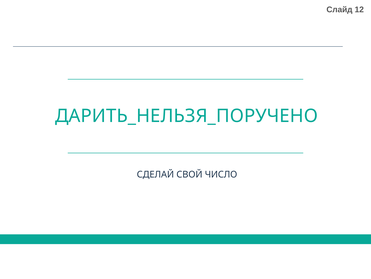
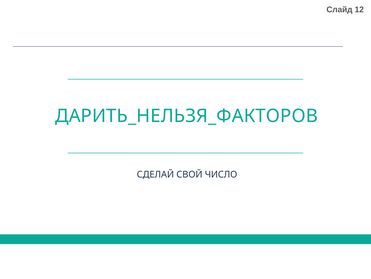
ДАРИТЬ_НЕЛЬЗЯ_ПОРУЧЕНО: ДАРИТЬ_НЕЛЬЗЯ_ПОРУЧЕНО -> ДАРИТЬ_НЕЛЬЗЯ_ФАКТОРОВ (186, 116)
